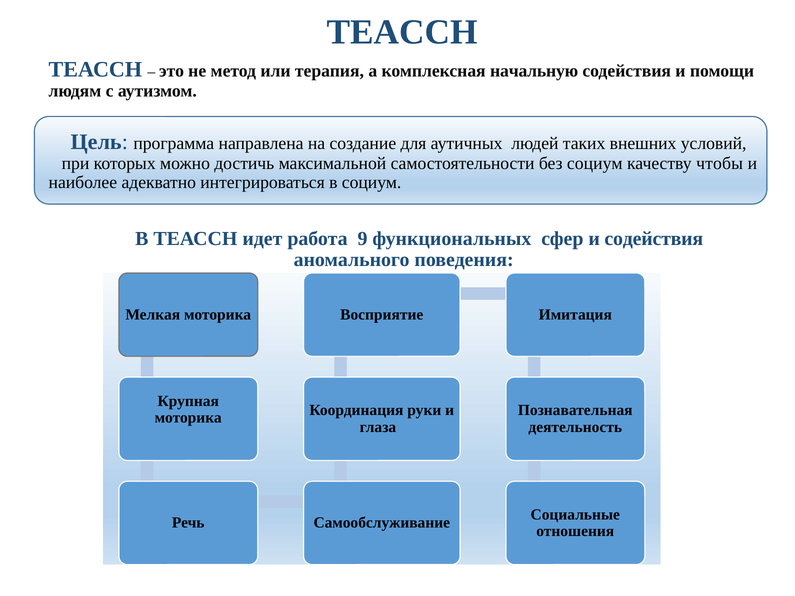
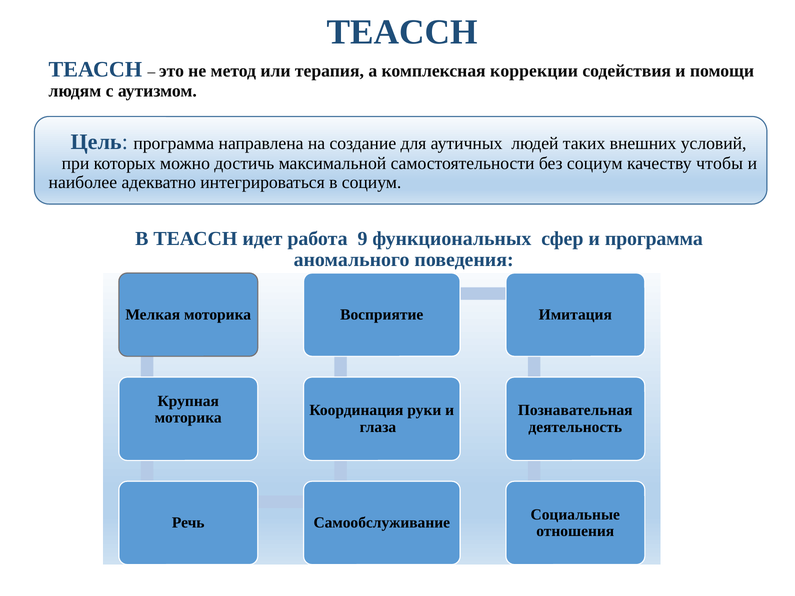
начальную: начальную -> коррекции (534, 71)
и содействия: содействия -> программа (654, 239)
